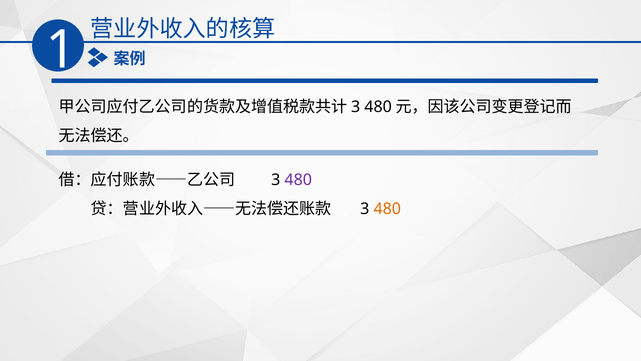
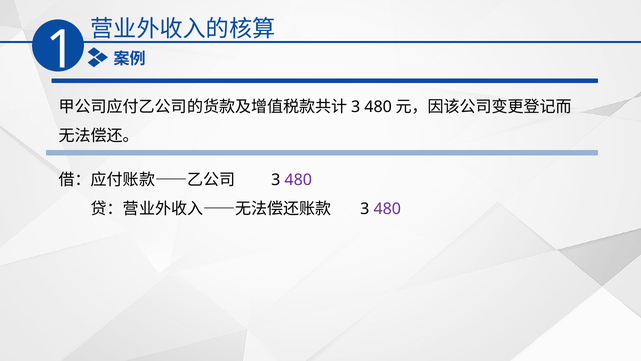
480 colour: orange -> purple (387, 209)
